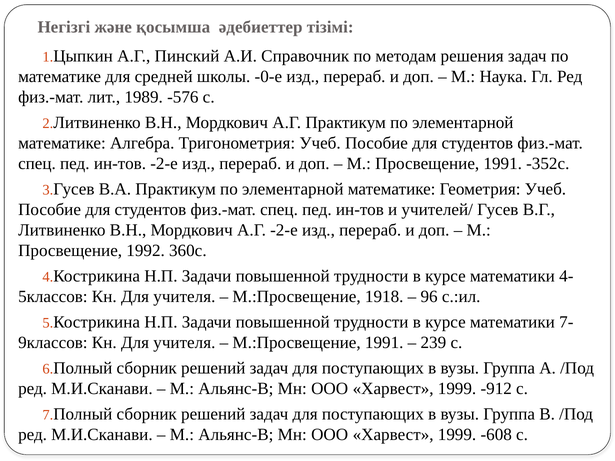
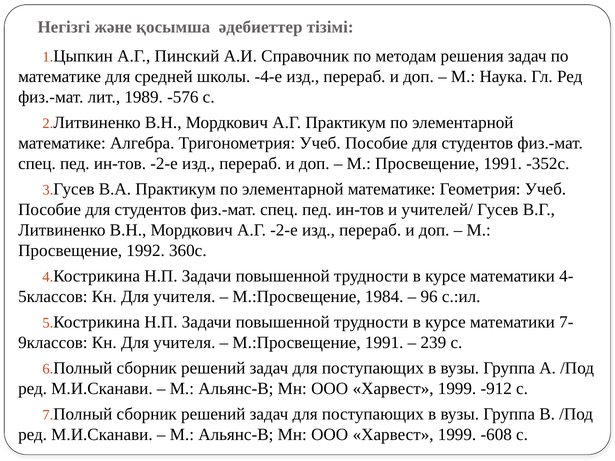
-0-е: -0-е -> -4-е (268, 77)
1918: 1918 -> 1984 (384, 297)
